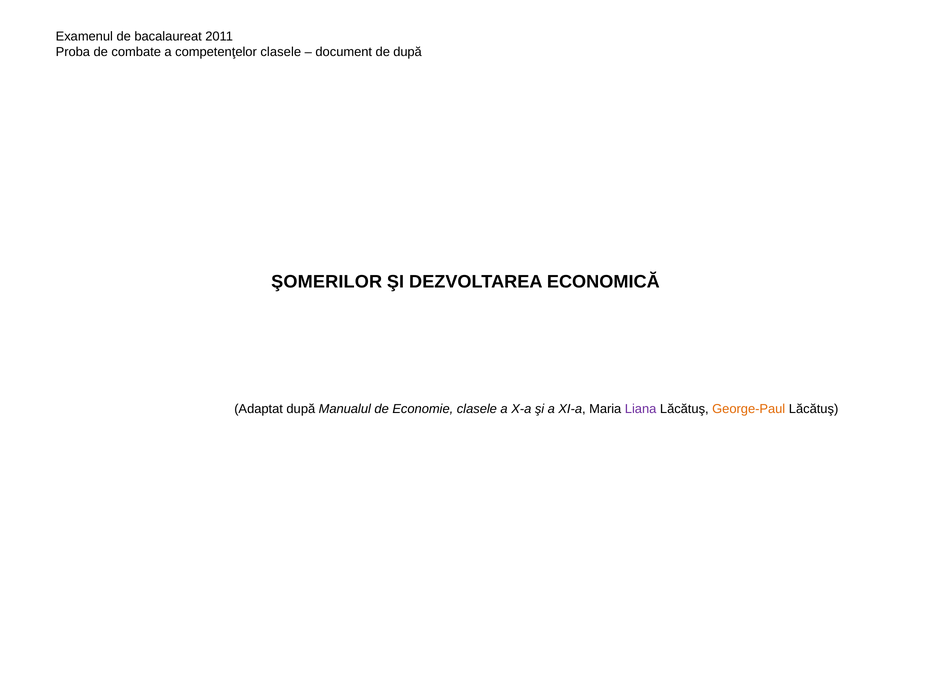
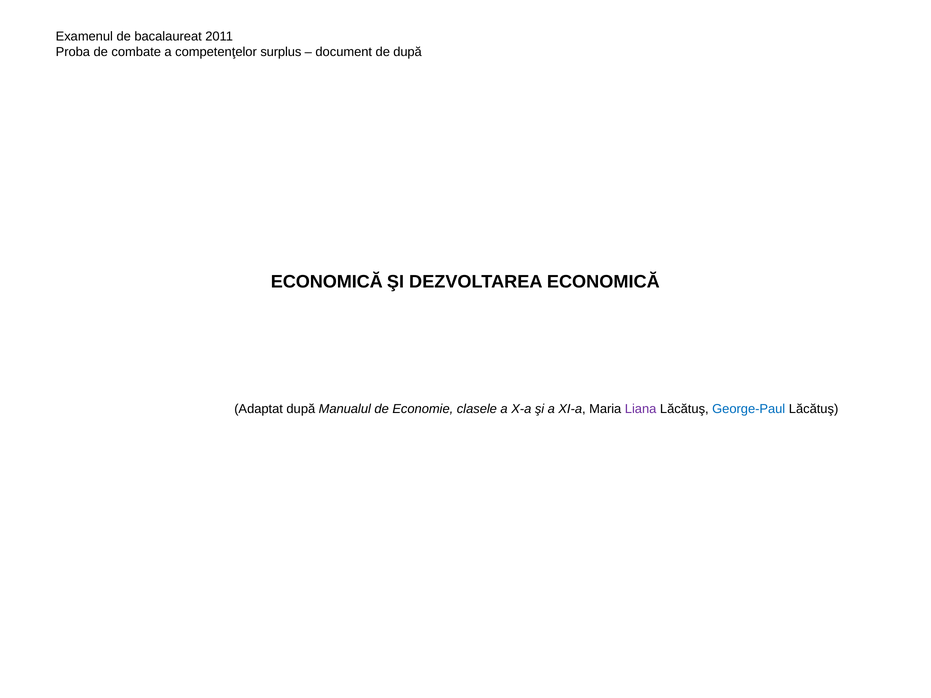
competenţelor clasele: clasele -> surplus (281, 52)
ŞOMERILOR: ŞOMERILOR -> ECONOMICĂ (327, 282)
George-Paul colour: orange -> blue (749, 409)
